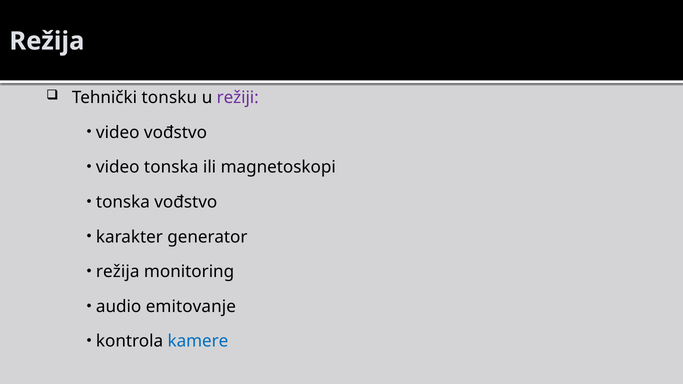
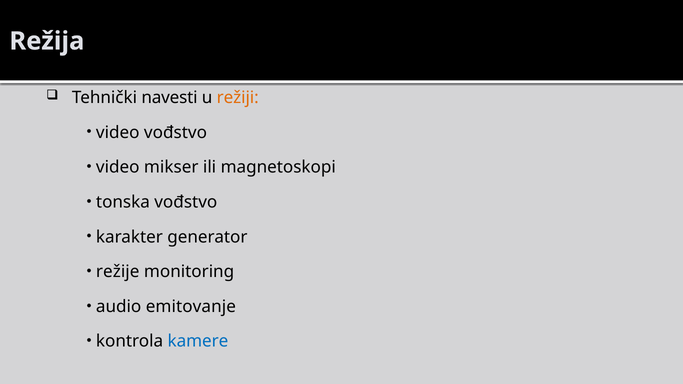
tonsku: tonsku -> navesti (169, 98)
režiji colour: purple -> orange (238, 98)
video tonska: tonska -> mikser (171, 167)
režija: režija -> režije (118, 272)
